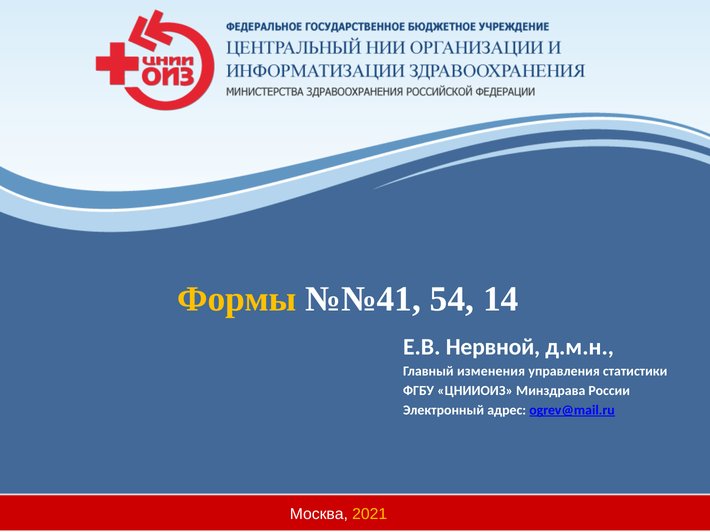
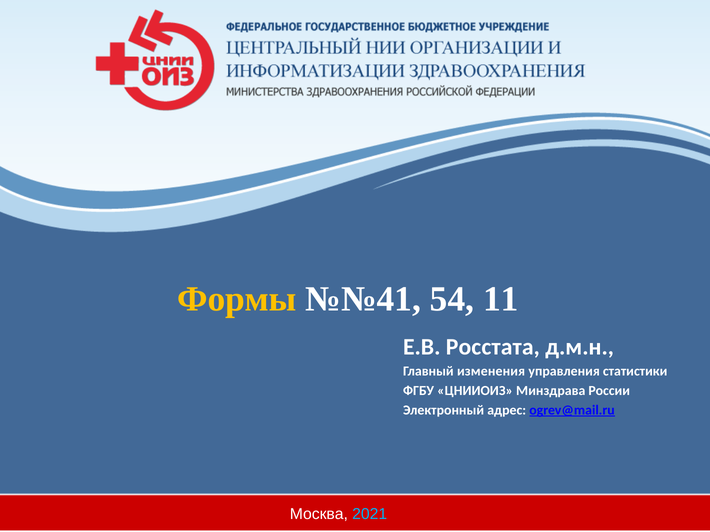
14: 14 -> 11 (501, 299)
Нервной: Нервной -> Росстата (493, 347)
2021 colour: yellow -> light blue (370, 515)
